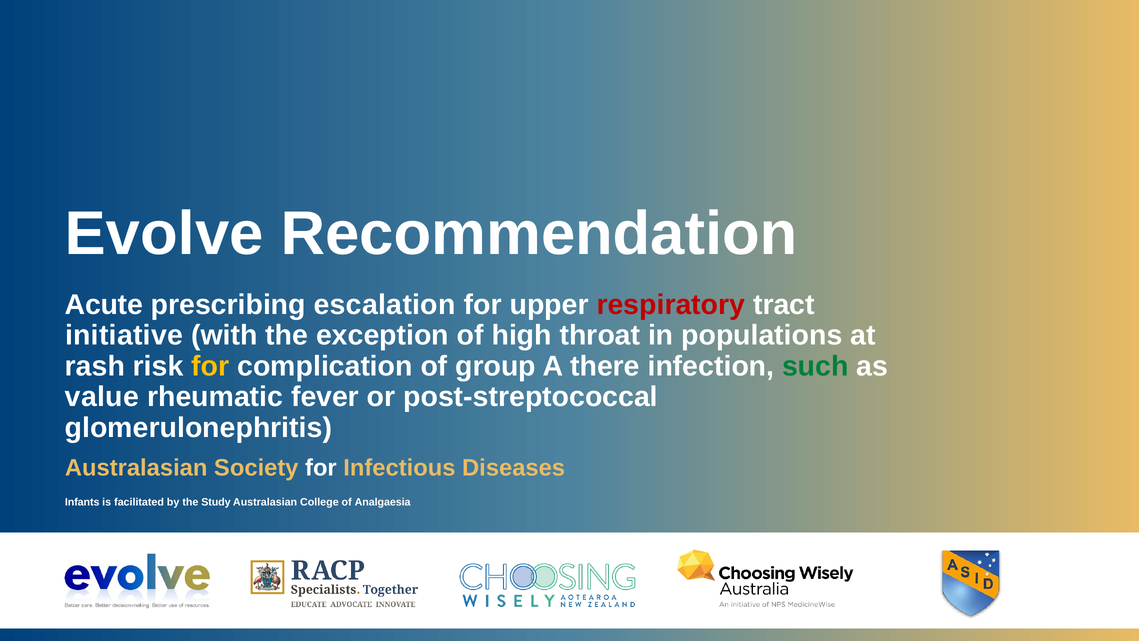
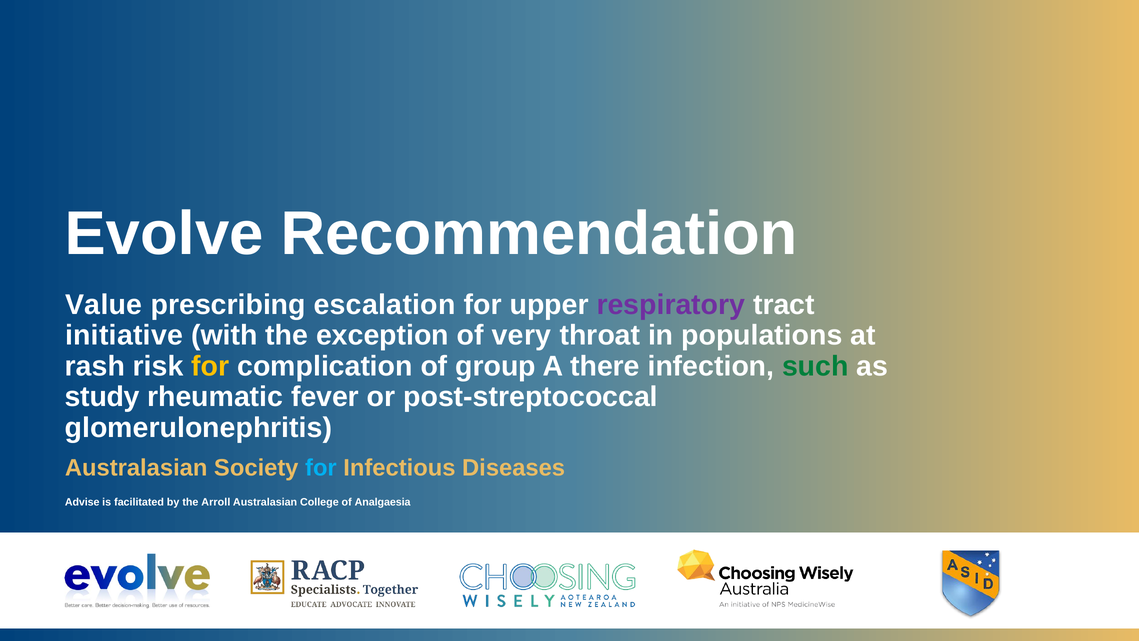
Acute: Acute -> Value (104, 305)
respiratory colour: red -> purple (671, 305)
high: high -> very (522, 335)
value: value -> study (102, 397)
for colour: white -> light blue (321, 468)
Infants: Infants -> Advise (82, 502)
Study: Study -> Arroll (216, 502)
